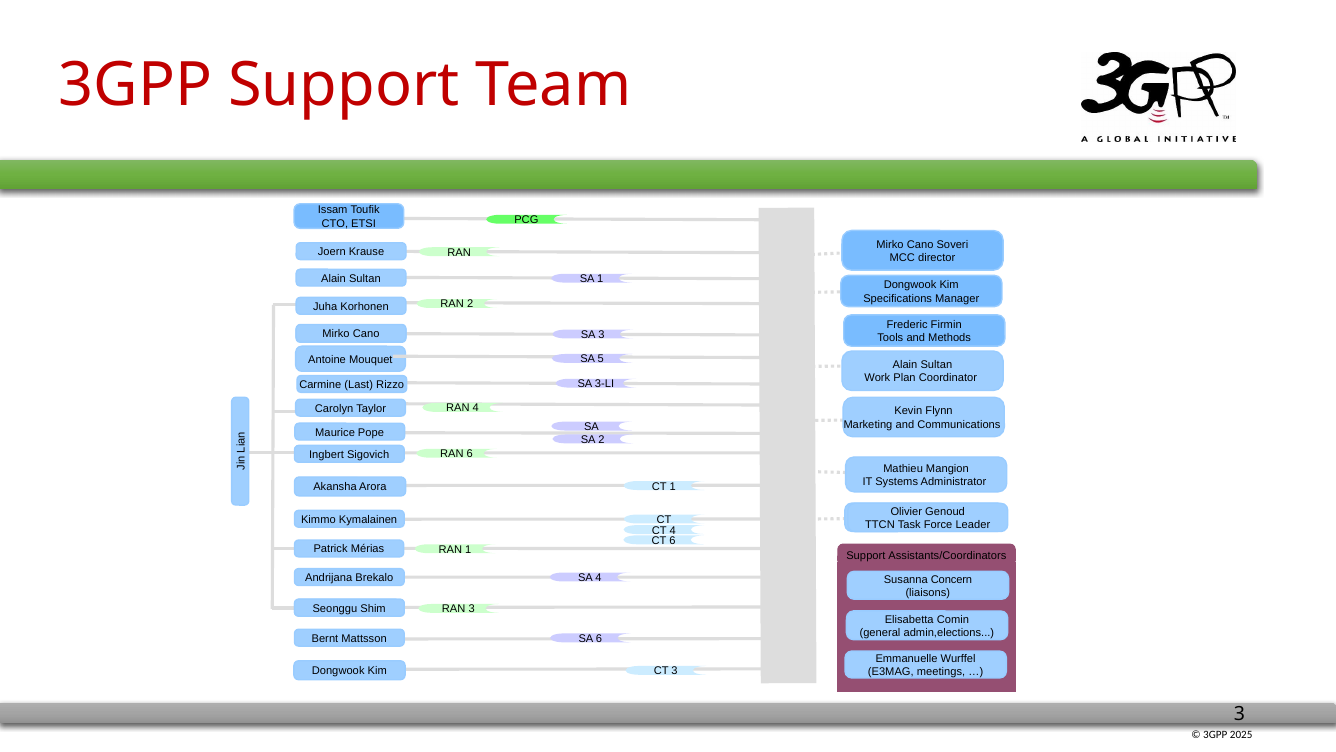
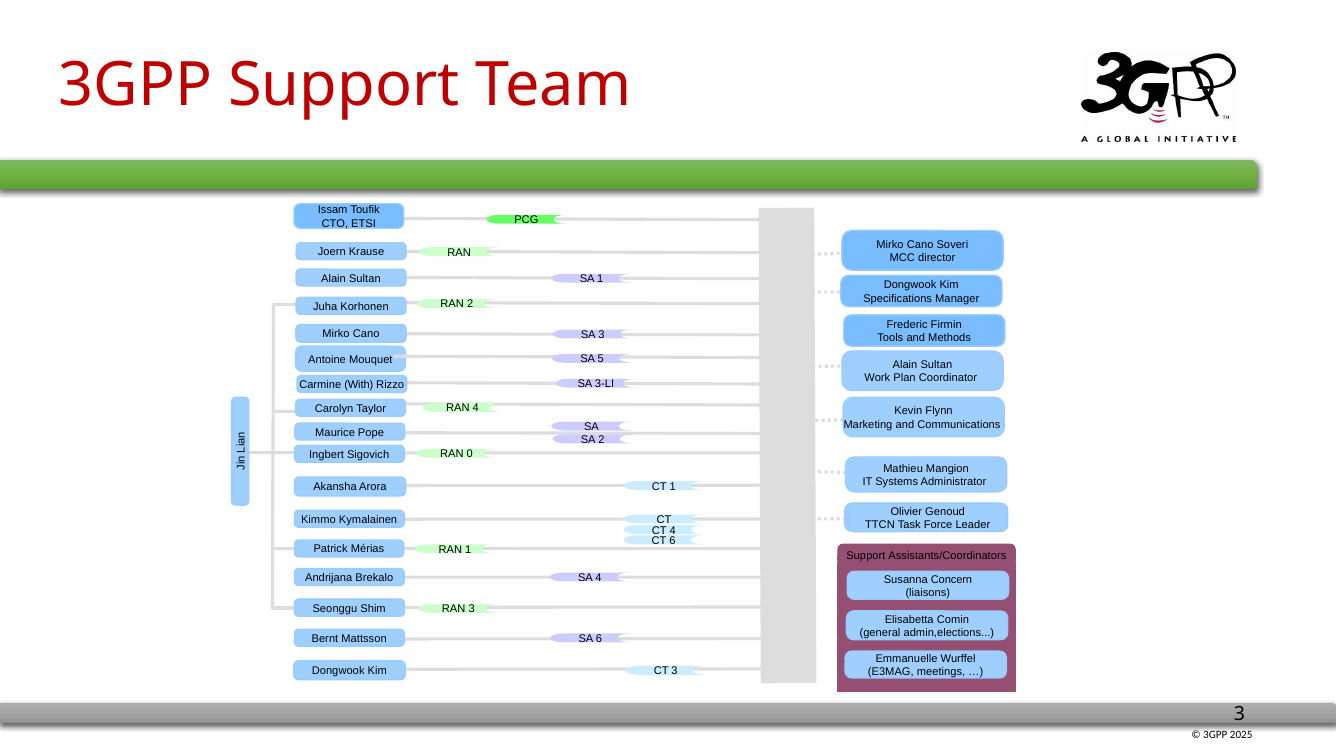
Last: Last -> With (359, 384)
RAN 6: 6 -> 0 (470, 454)
